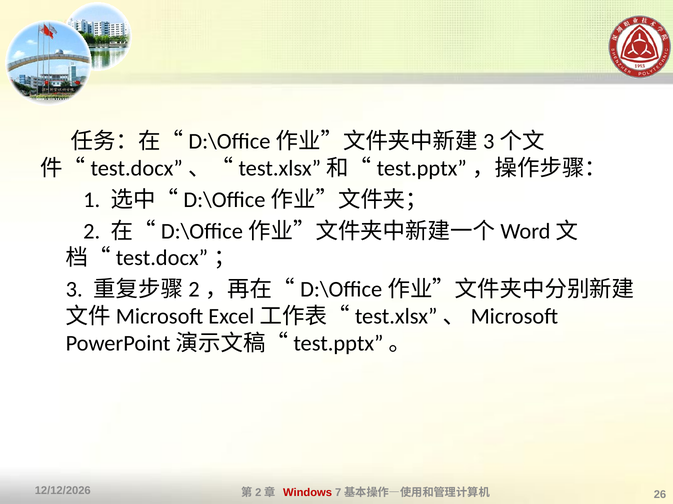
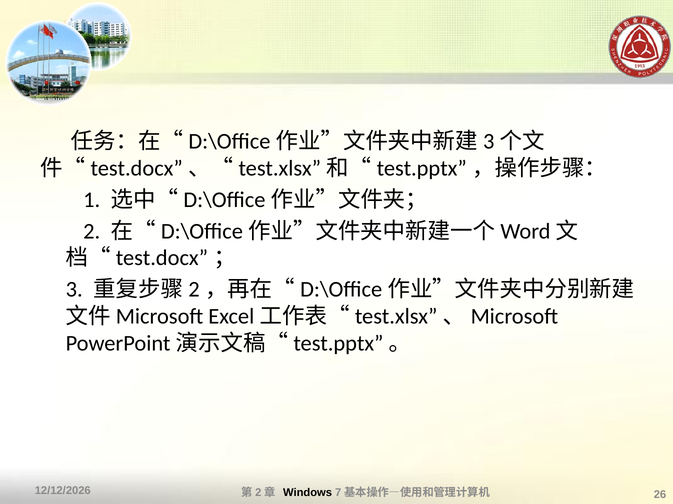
Windows colour: red -> black (308, 493)
